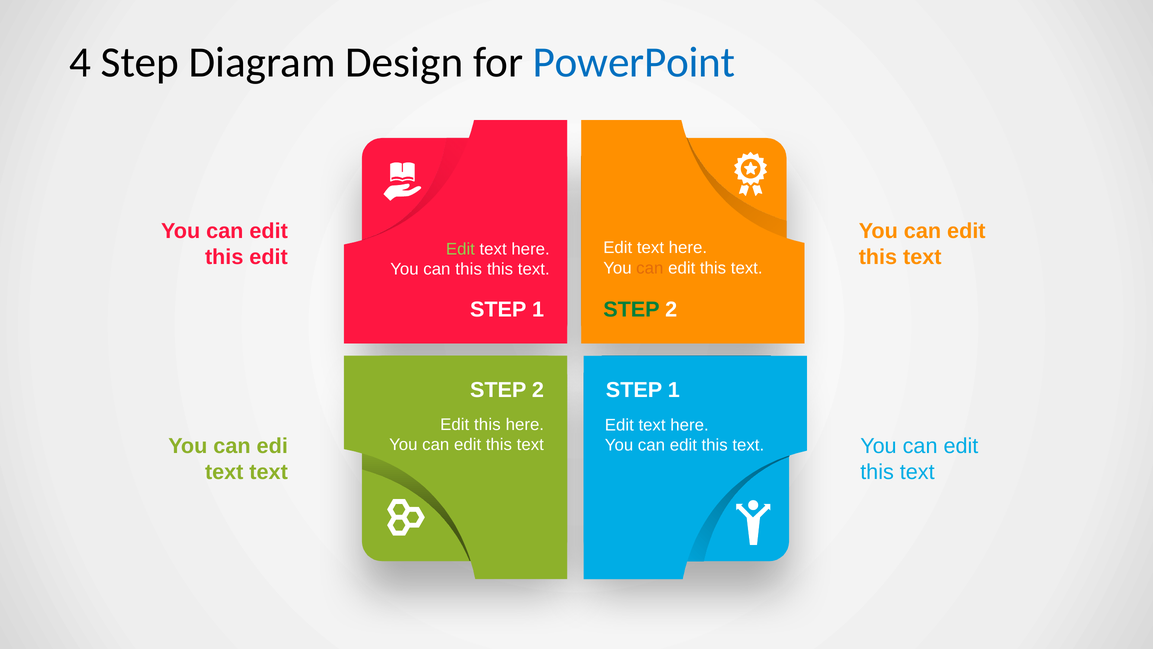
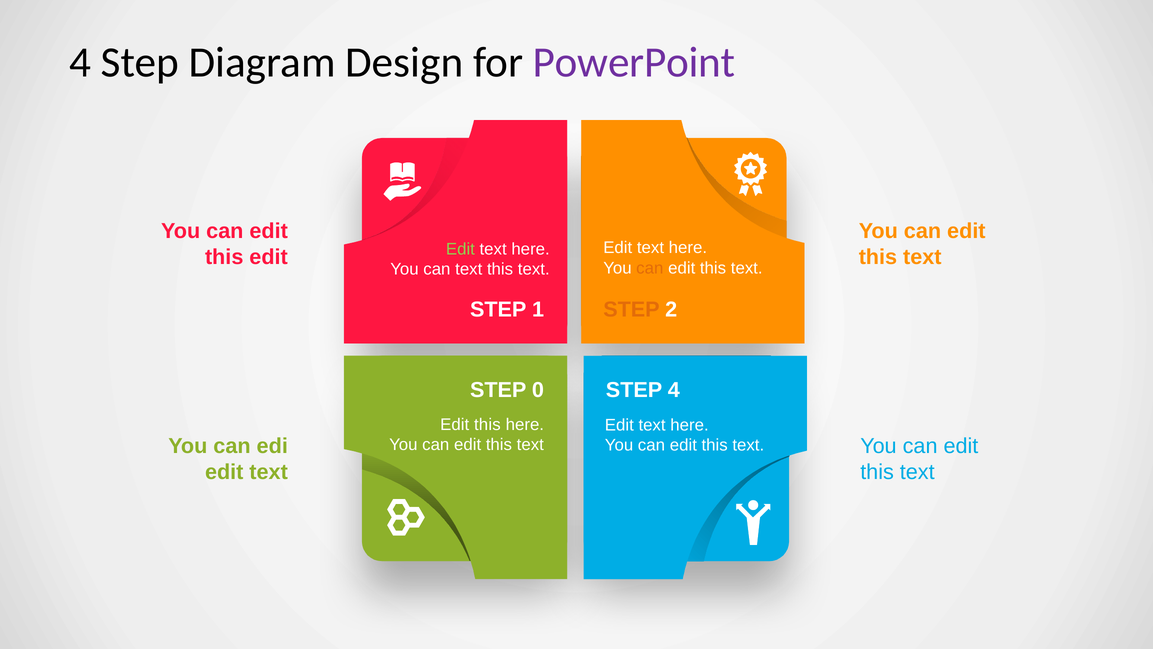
PowerPoint colour: blue -> purple (634, 63)
can this: this -> text (469, 269)
STEP colour: green -> orange (631, 309)
2: 2 -> 0 (538, 390)
1: 1 -> 4 (674, 390)
text: text -> edit (224, 472)
